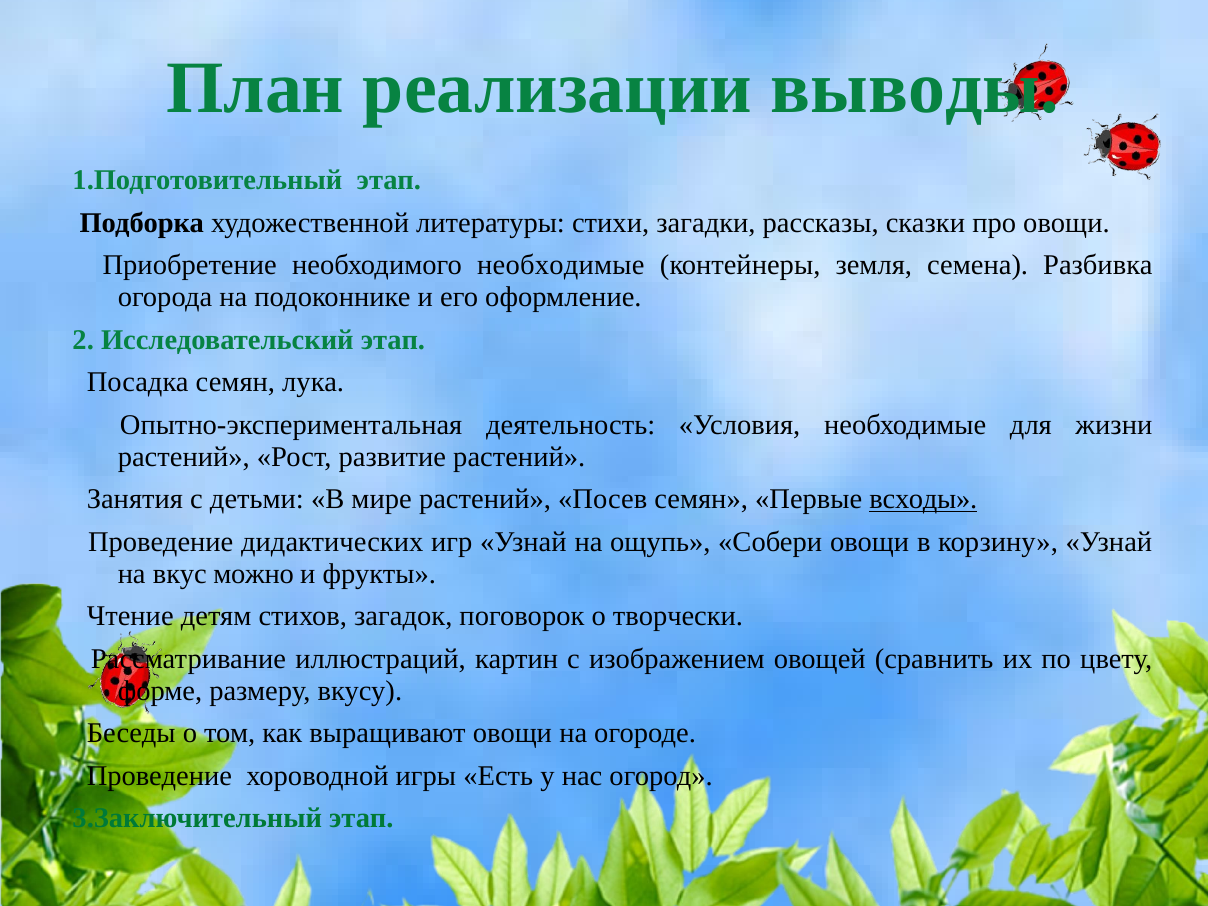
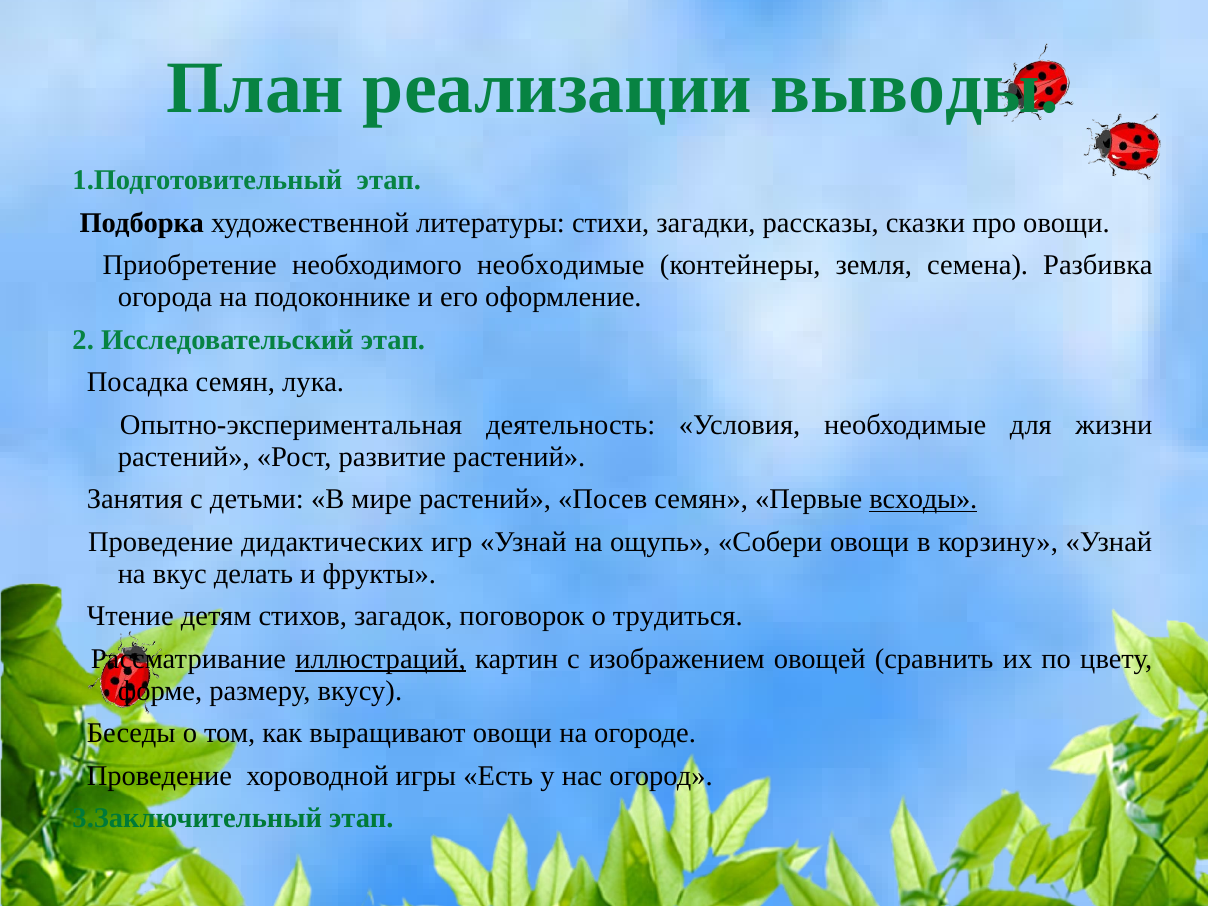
можно: можно -> делать (254, 574)
творчески: творчески -> трудиться (678, 616)
иллюстраций underline: none -> present (381, 659)
